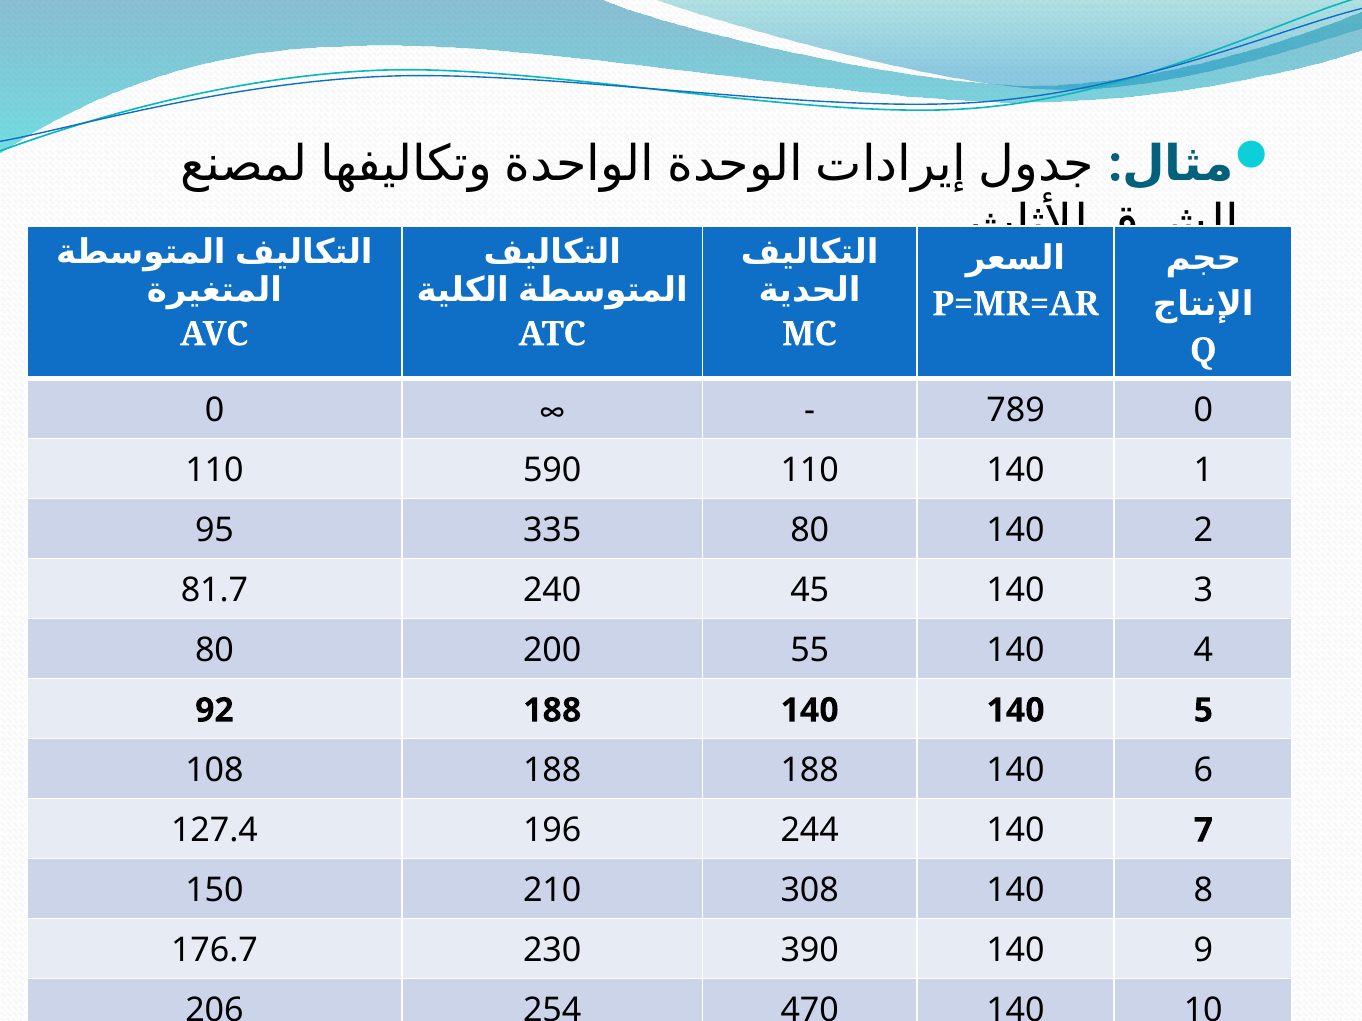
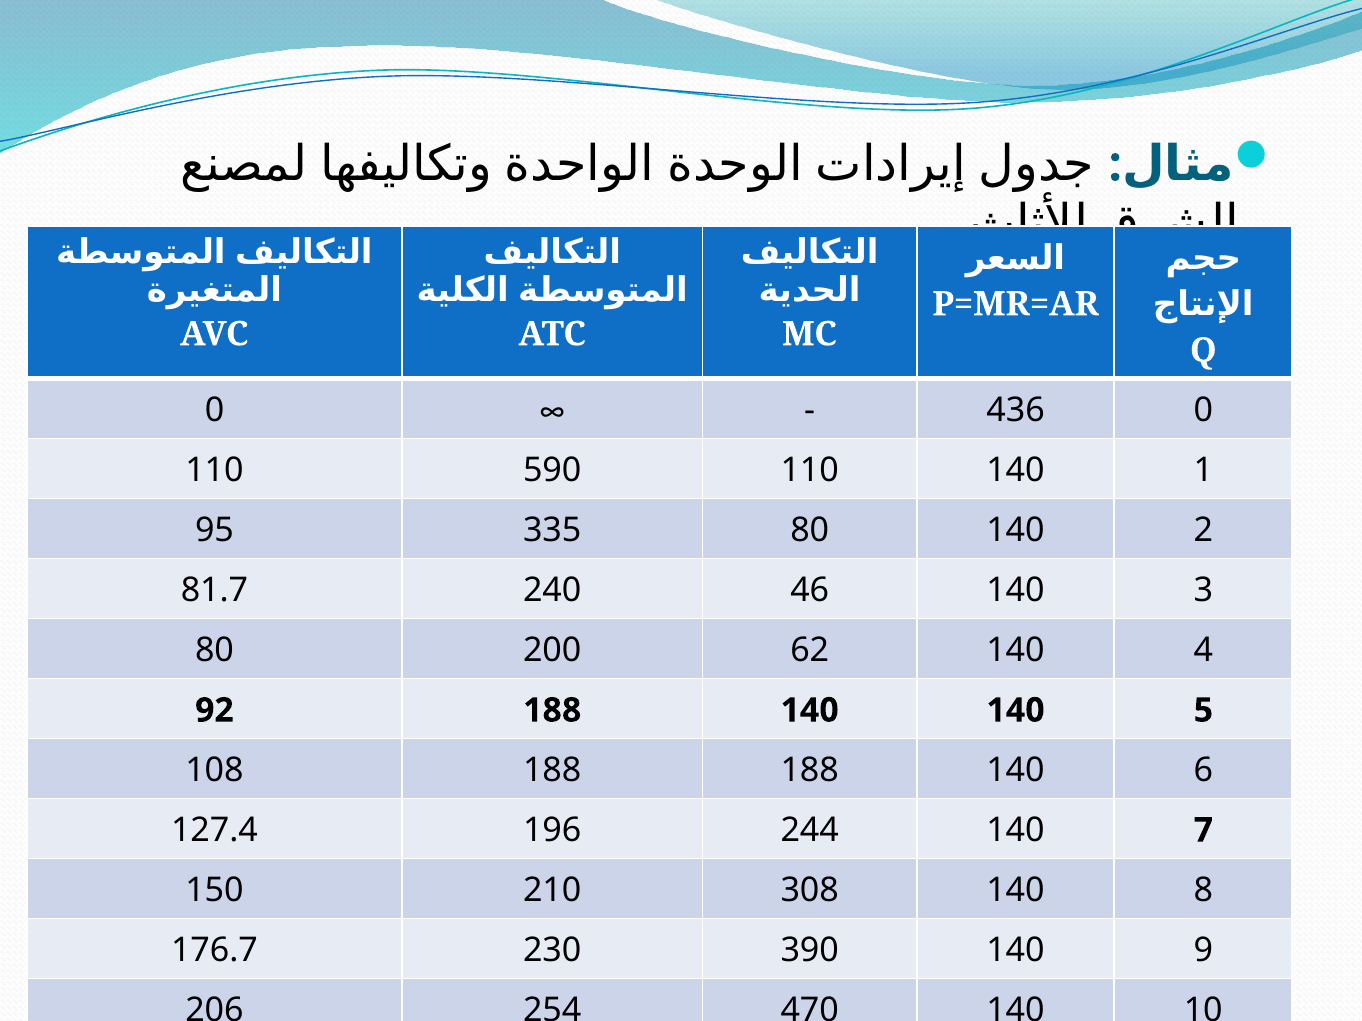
789: 789 -> 436 (1016, 411)
45: 45 -> 46 (810, 591)
55: 55 -> 62 (810, 651)
